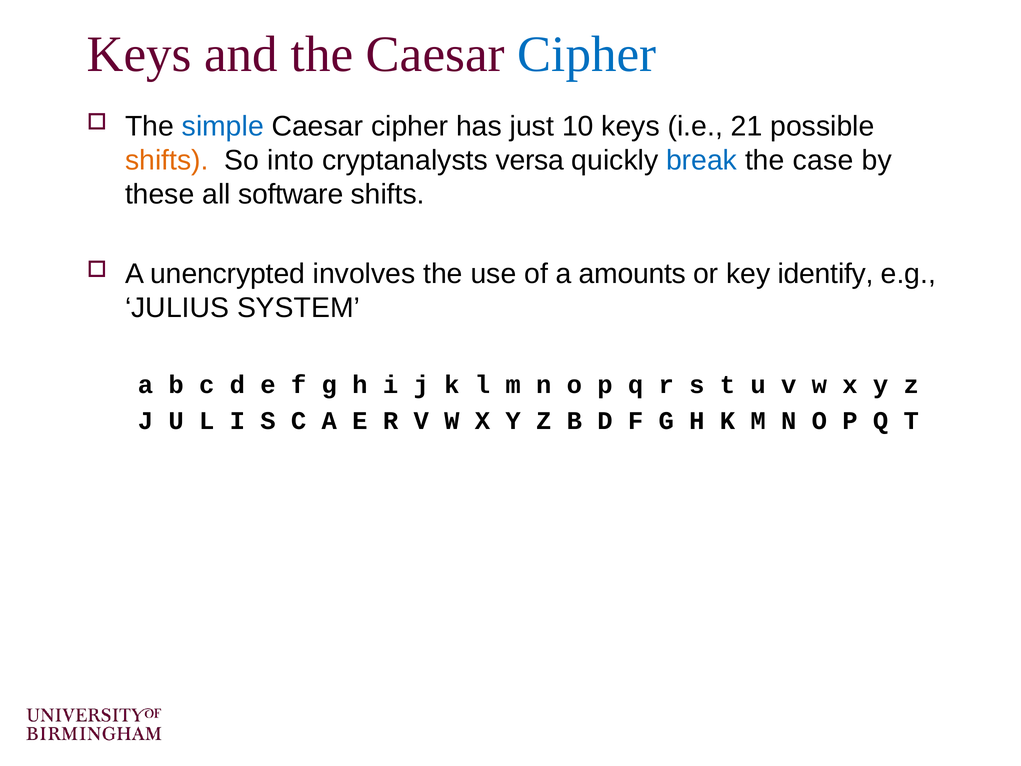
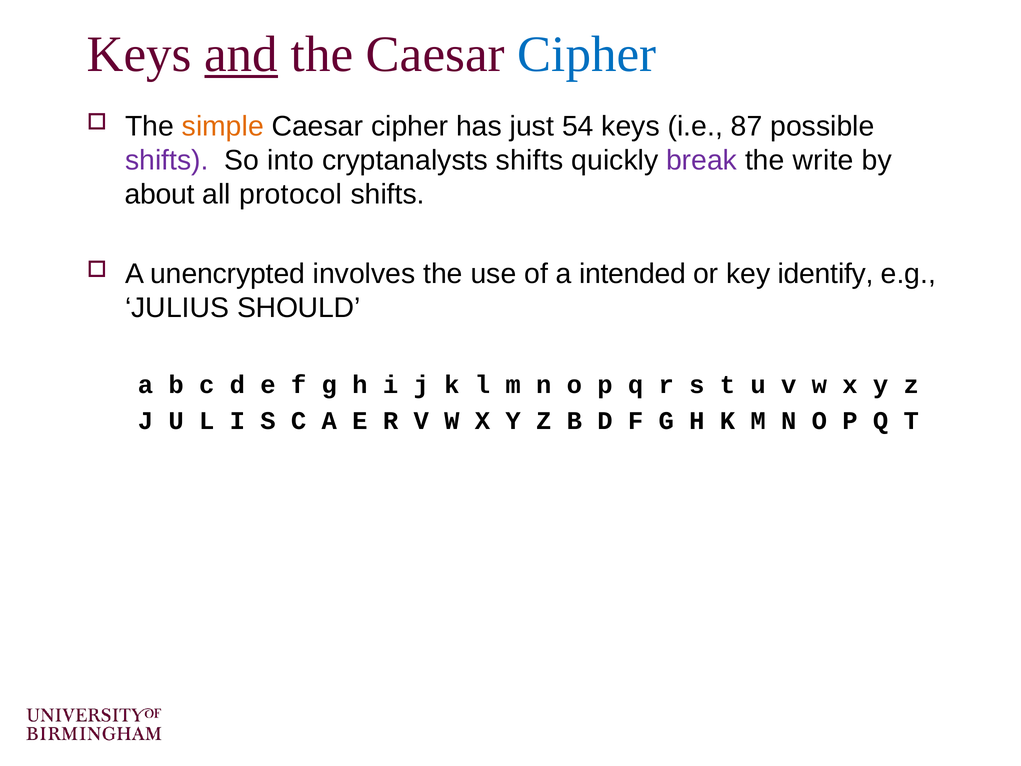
and underline: none -> present (241, 55)
simple colour: blue -> orange (223, 126)
10: 10 -> 54 (578, 126)
21: 21 -> 87 (747, 126)
shifts colour: orange -> purple (167, 160)
cryptanalysts versa: versa -> shifts (530, 160)
break colour: blue -> purple (702, 160)
case: case -> write (823, 160)
these: these -> about (160, 194)
software: software -> protocol (291, 194)
amounts: amounts -> intended (632, 274)
SYSTEM: SYSTEM -> SHOULD (299, 308)
